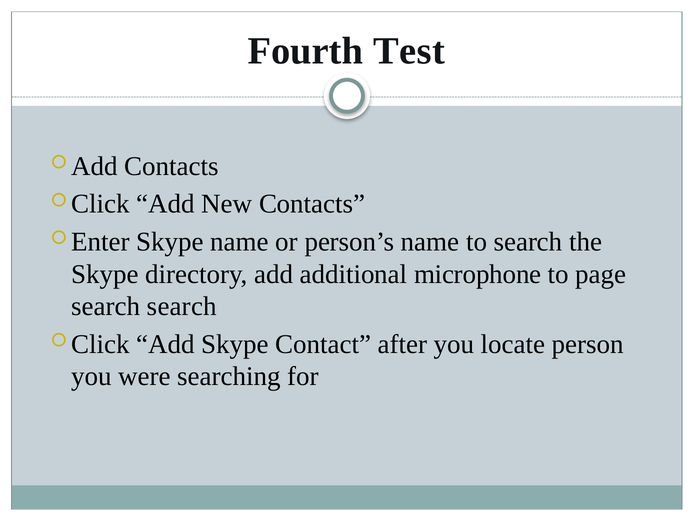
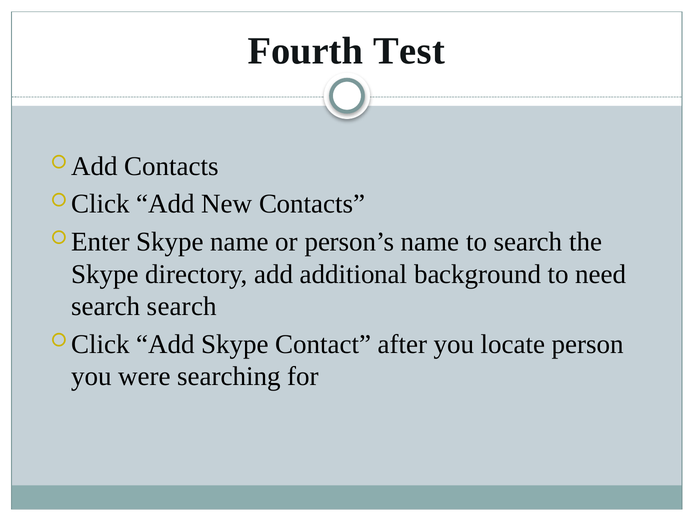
microphone: microphone -> background (478, 274)
page: page -> need (601, 274)
